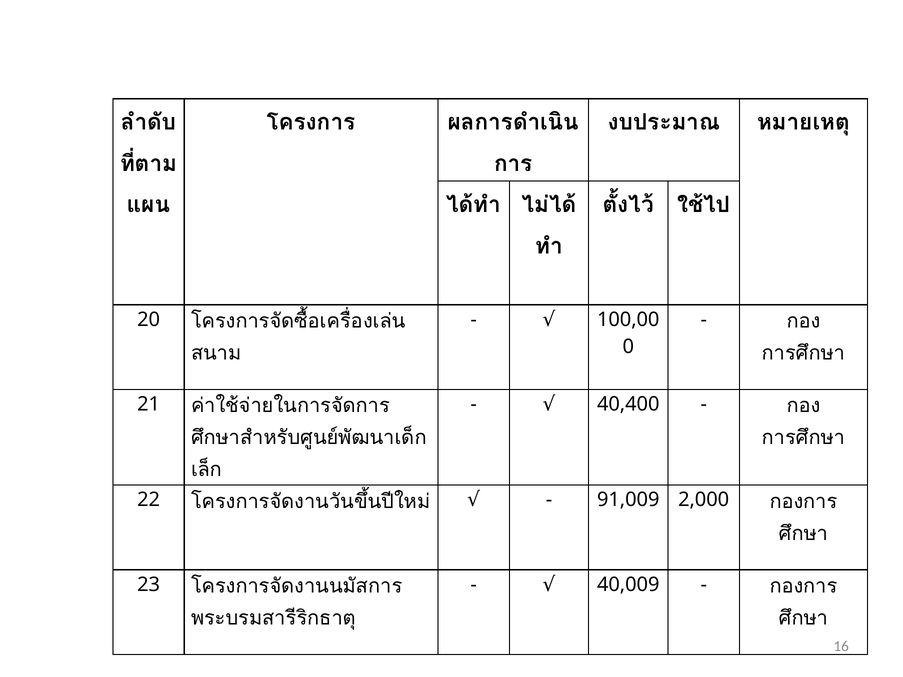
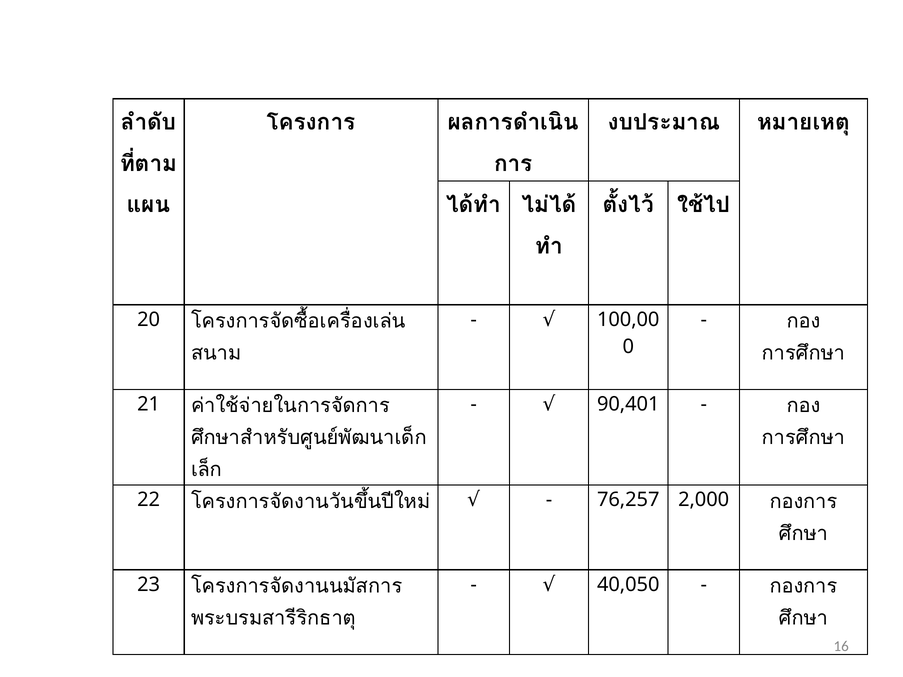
40,400: 40,400 -> 90,401 (628, 404)
91,009: 91,009 -> 76,257 (628, 500)
40,009: 40,009 -> 40,050 (628, 585)
